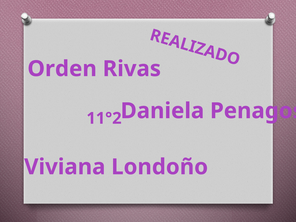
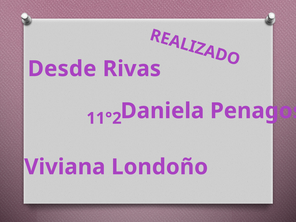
Orden: Orden -> Desde (62, 69)
